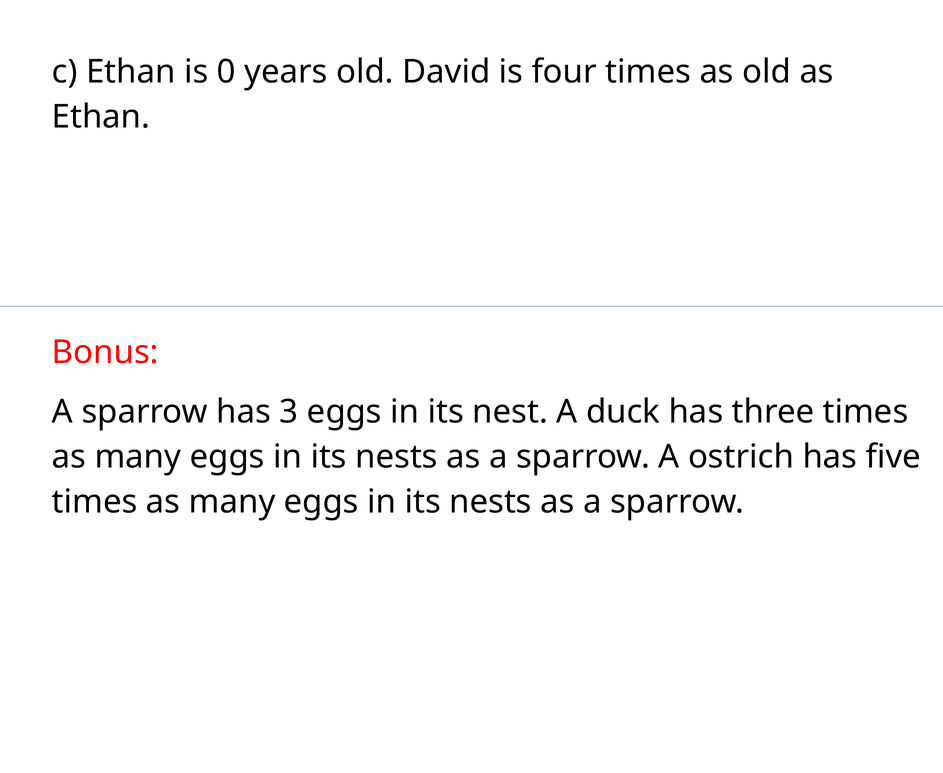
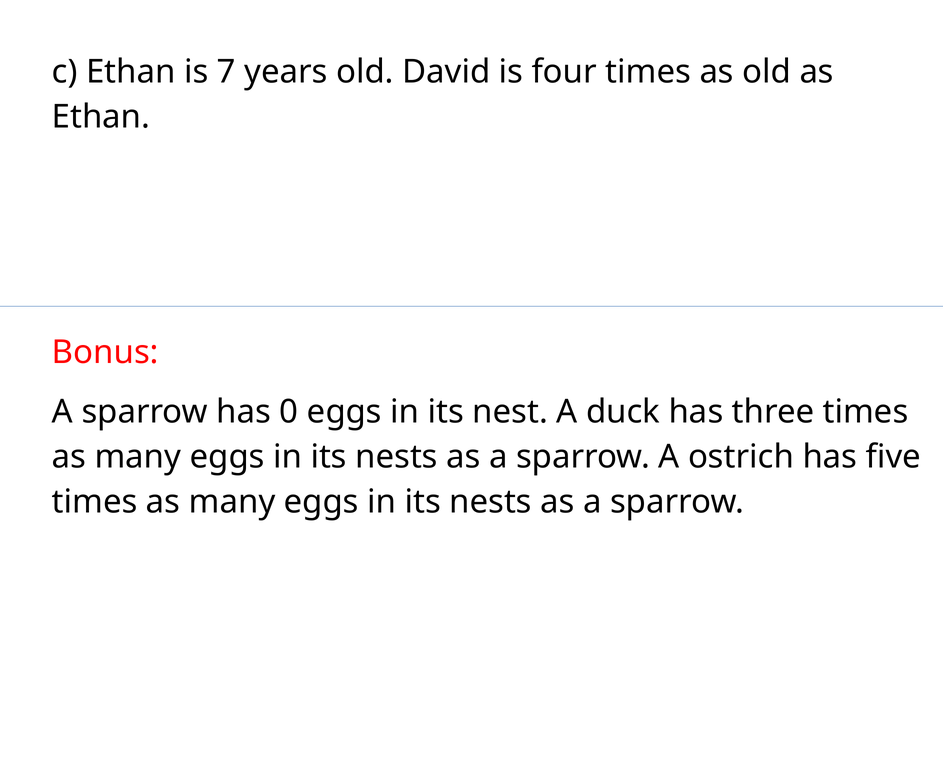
0: 0 -> 7 (226, 72)
3: 3 -> 0 (289, 412)
